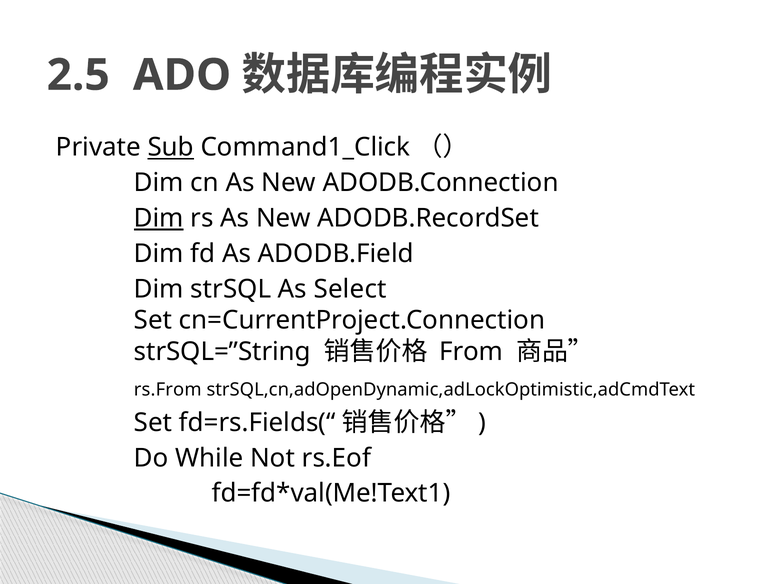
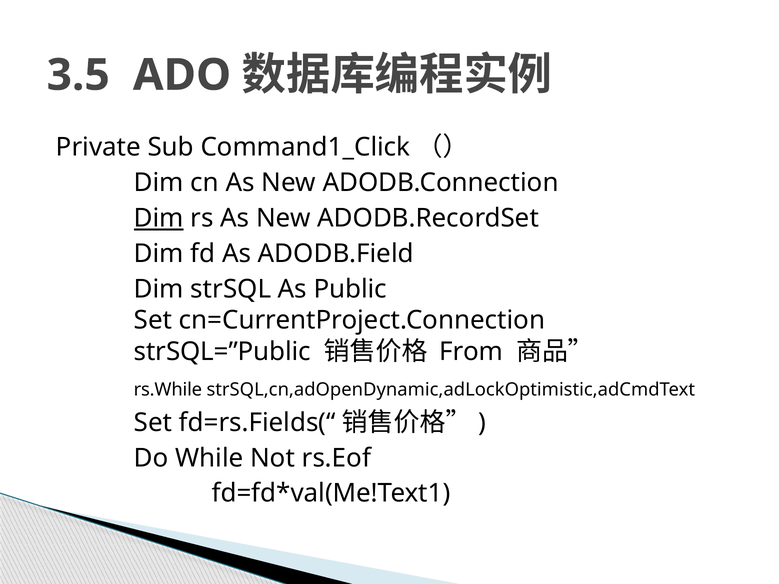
2.5: 2.5 -> 3.5 (78, 75)
Sub underline: present -> none (171, 147)
Select: Select -> Public (350, 289)
strSQL=”String: strSQL=”String -> strSQL=”Public (222, 352)
rs.From: rs.From -> rs.While (168, 390)
